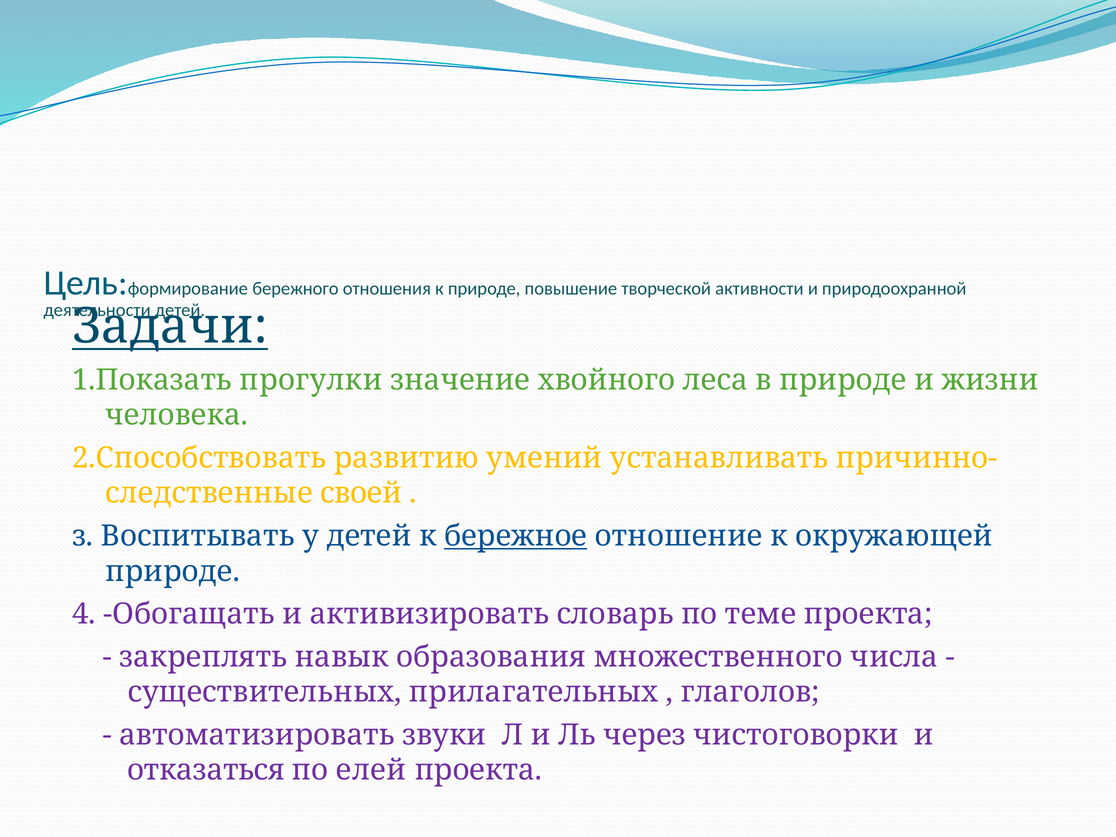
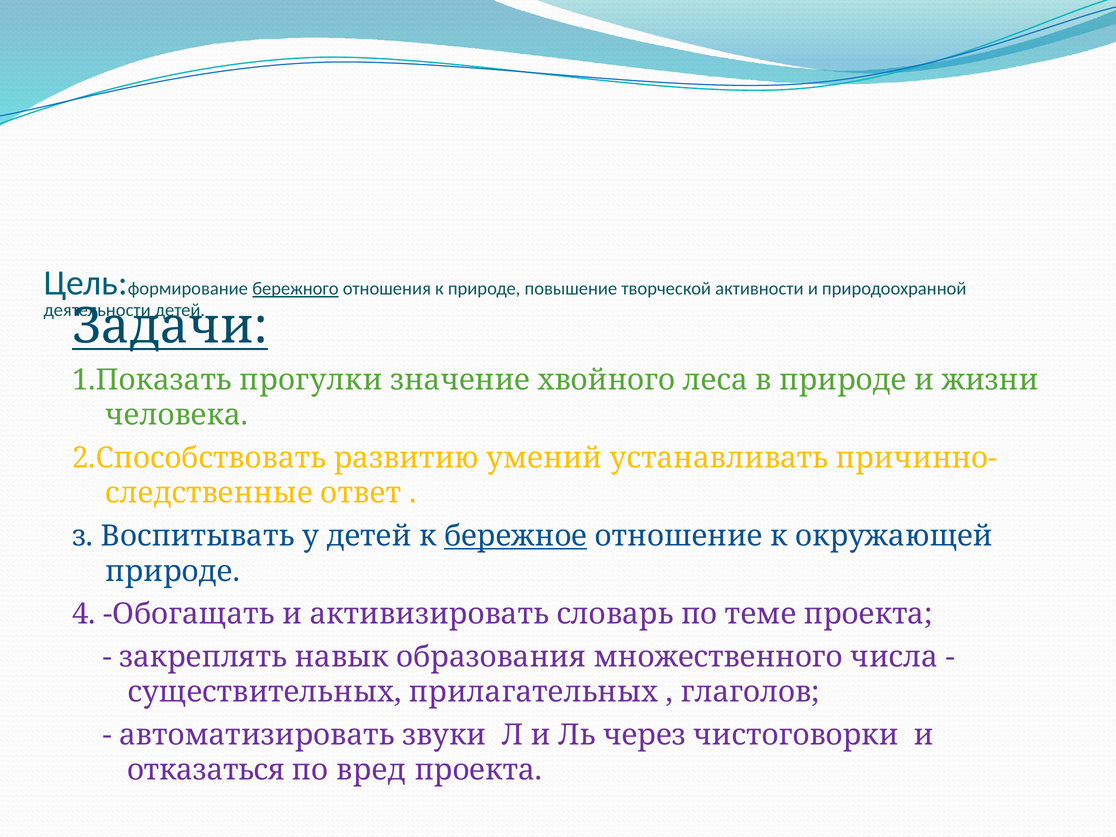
бережного underline: none -> present (295, 289)
своей: своей -> ответ (361, 493)
елей: елей -> вред (371, 770)
